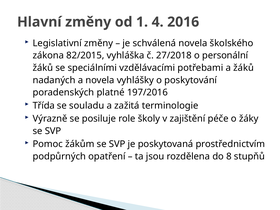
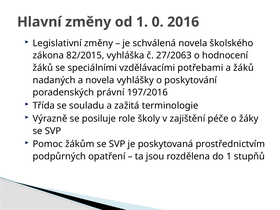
4: 4 -> 0 (158, 22)
27/2018: 27/2018 -> 27/2063 (174, 55)
personální: personální -> hodnocení (225, 55)
platné: platné -> právní (111, 92)
do 8: 8 -> 1 (229, 156)
